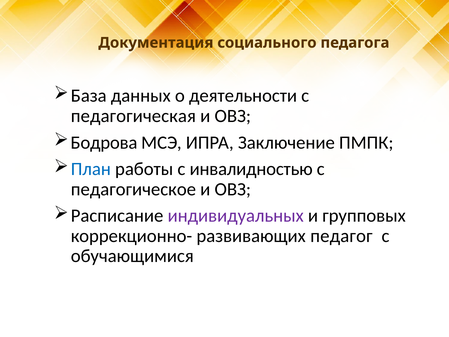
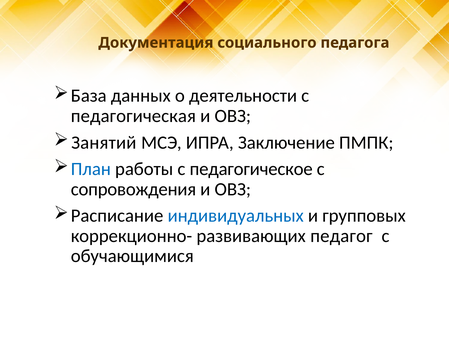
Бодрова: Бодрова -> Занятий (104, 142)
инвалидностью: инвалидностью -> педагогическое (251, 169)
педагогическое: педагогическое -> сопровождения (134, 189)
индивидуальных colour: purple -> blue (236, 215)
